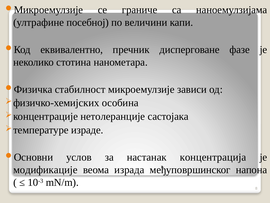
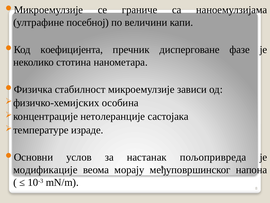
еквивалентно: еквивалентно -> коефицијента (72, 49)
концентрација: концентрација -> пољопривреда (213, 157)
израда: израда -> морају (129, 169)
